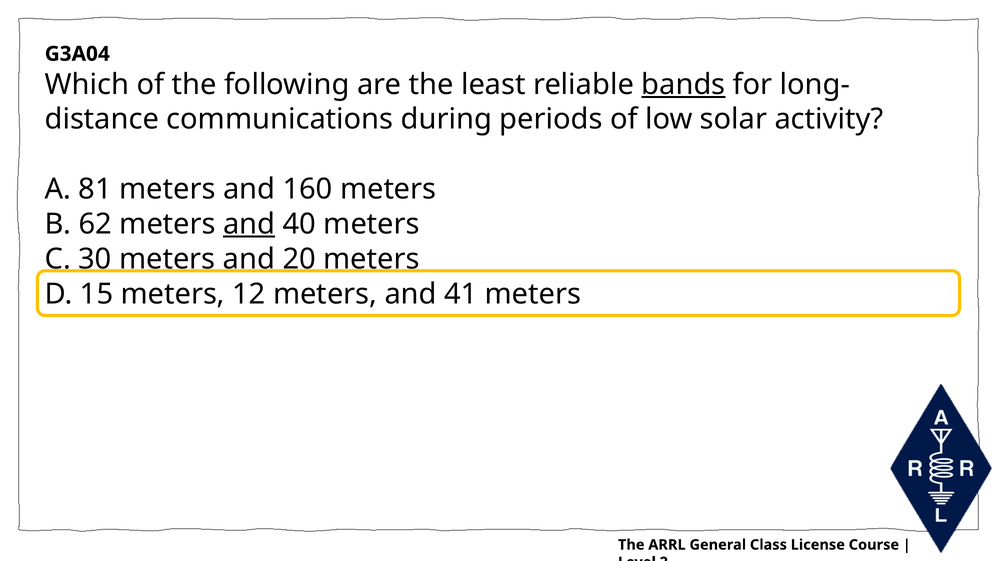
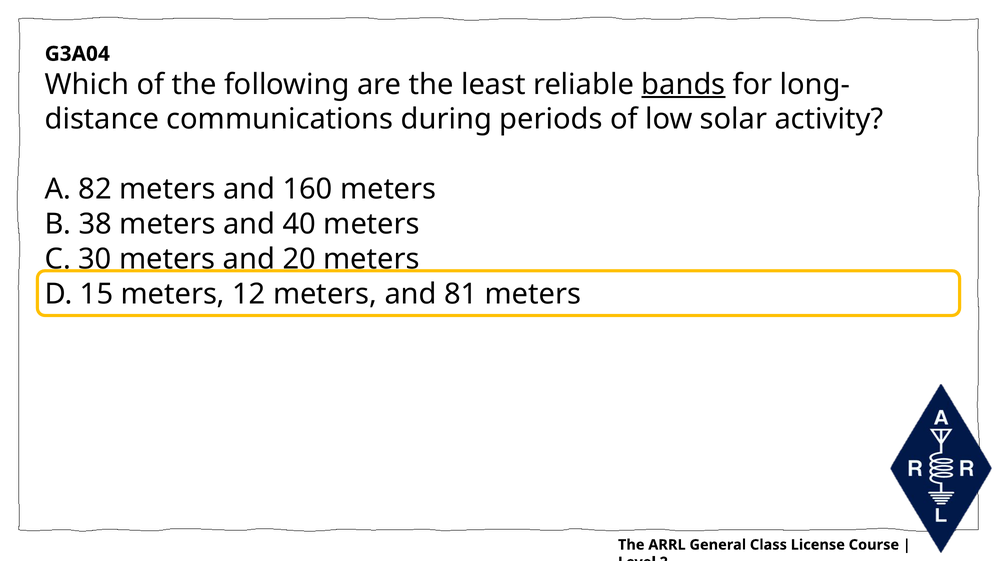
81: 81 -> 82 (95, 189)
62: 62 -> 38 (95, 224)
and underline: present -> none (249, 224)
41: 41 -> 81 (461, 294)
